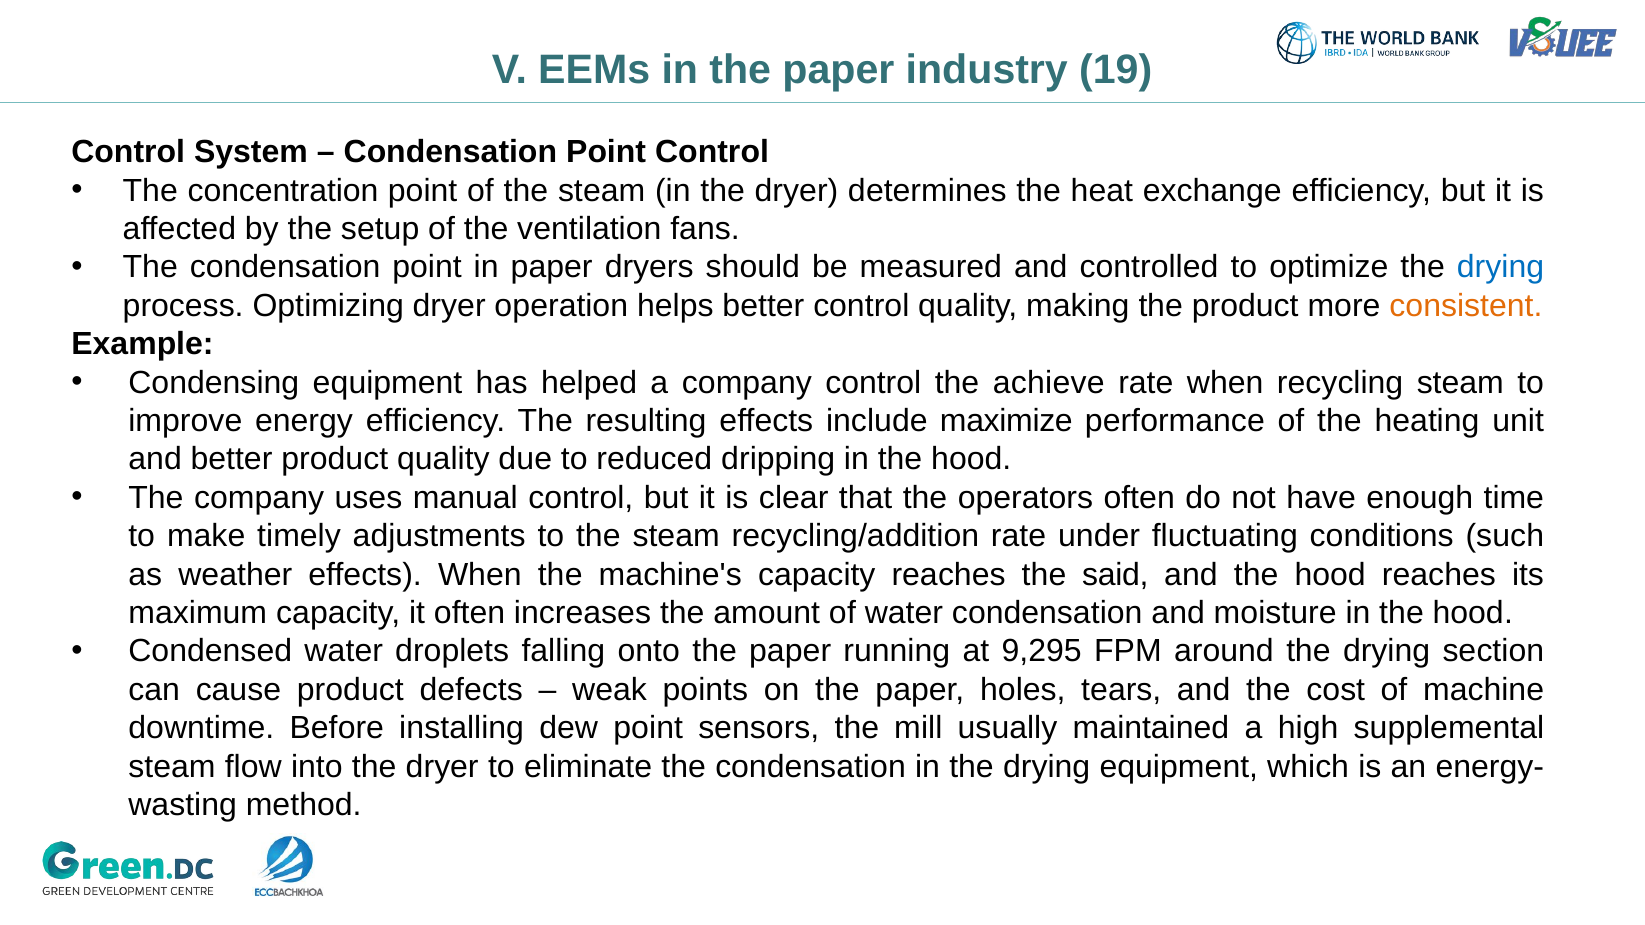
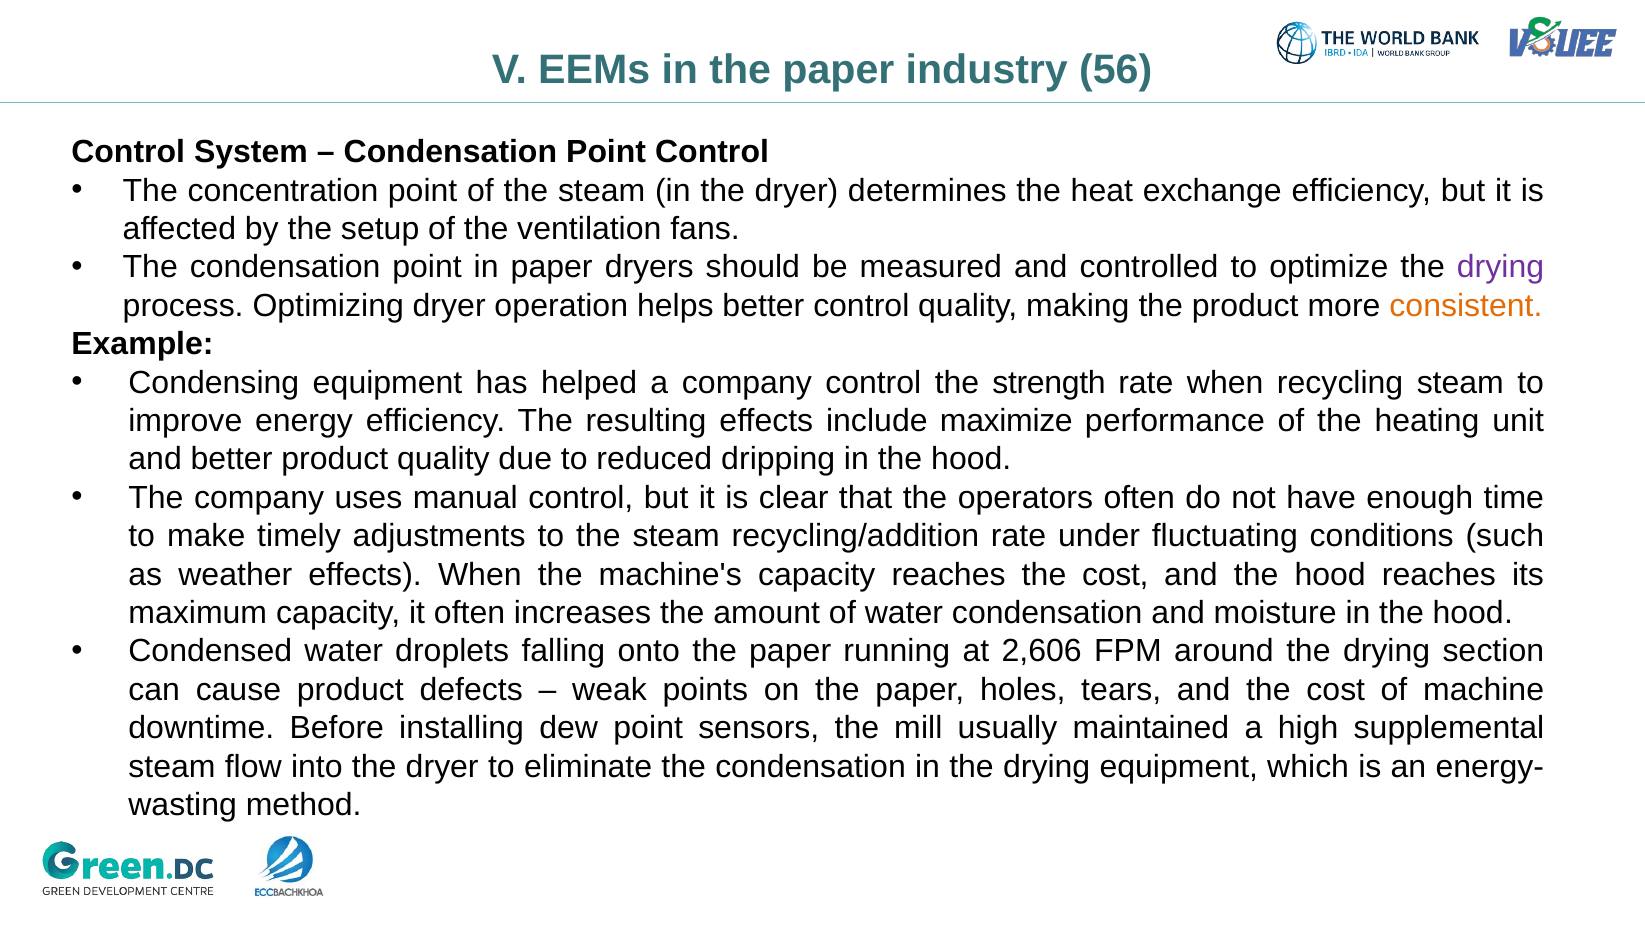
19: 19 -> 56 (1116, 70)
drying colour: blue -> purple (1501, 267)
achieve: achieve -> strength (1049, 383)
reaches the said: said -> cost (1115, 575)
9,295: 9,295 -> 2,606 (1042, 652)
